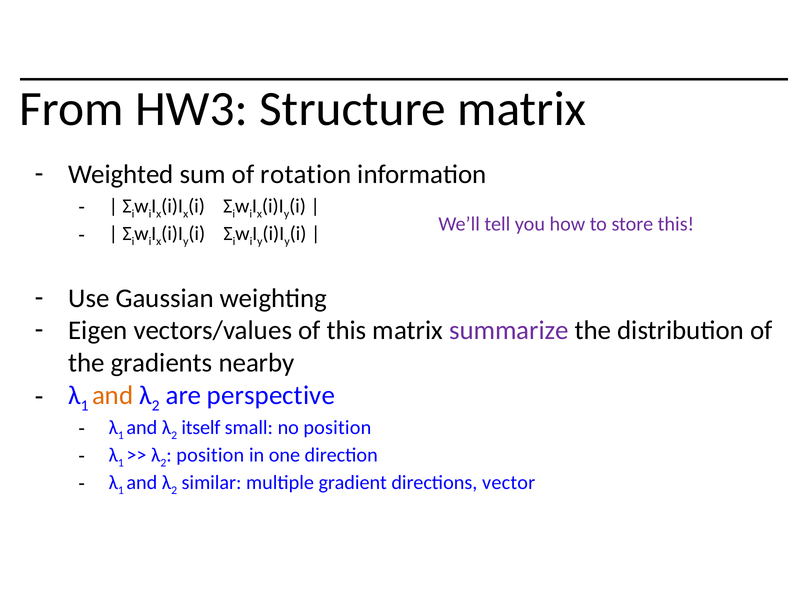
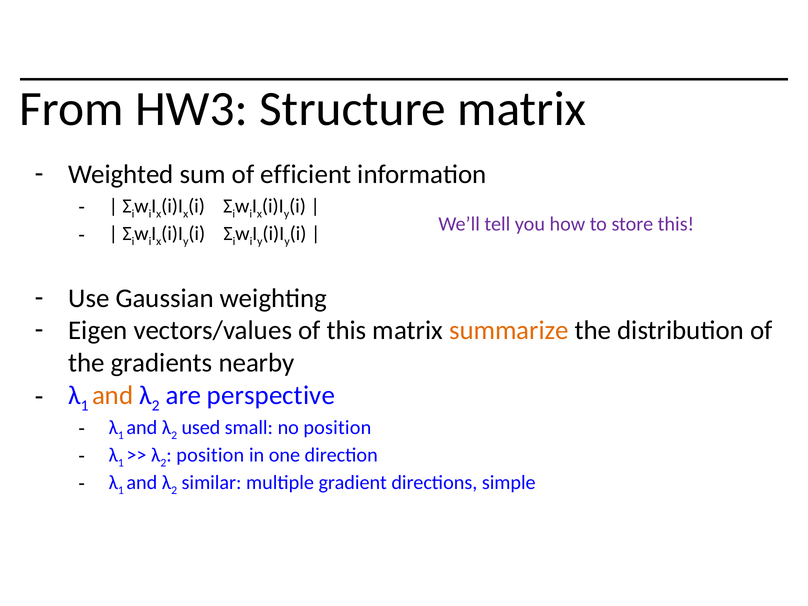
rotation: rotation -> efficient (306, 174)
summarize colour: purple -> orange (509, 330)
itself: itself -> used (201, 427)
vector: vector -> simple (509, 482)
